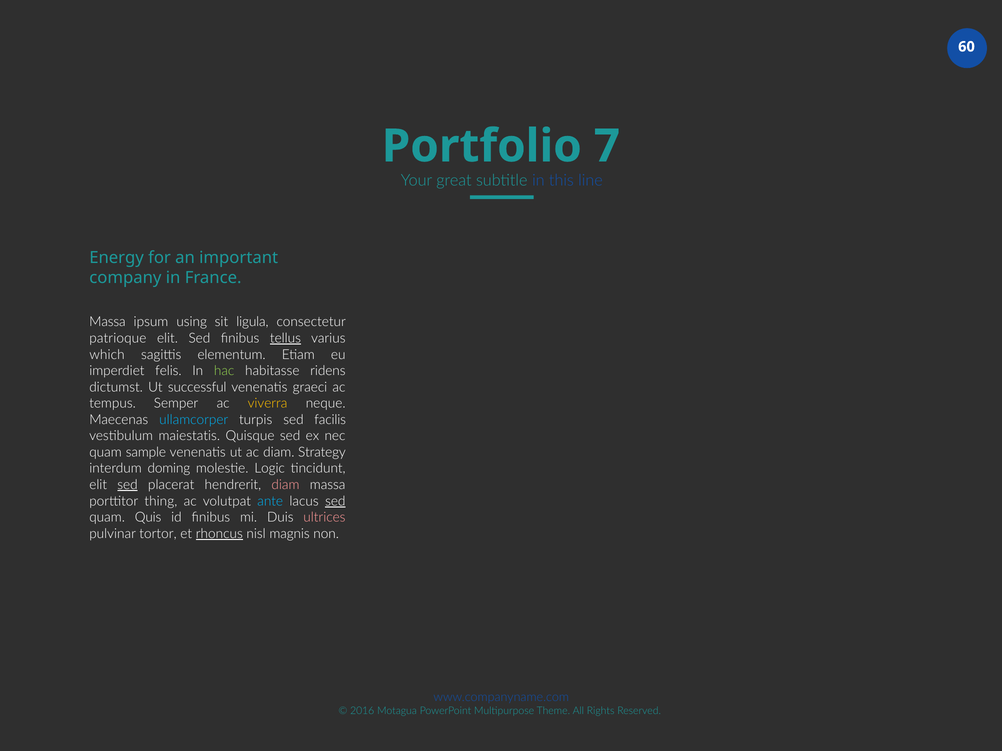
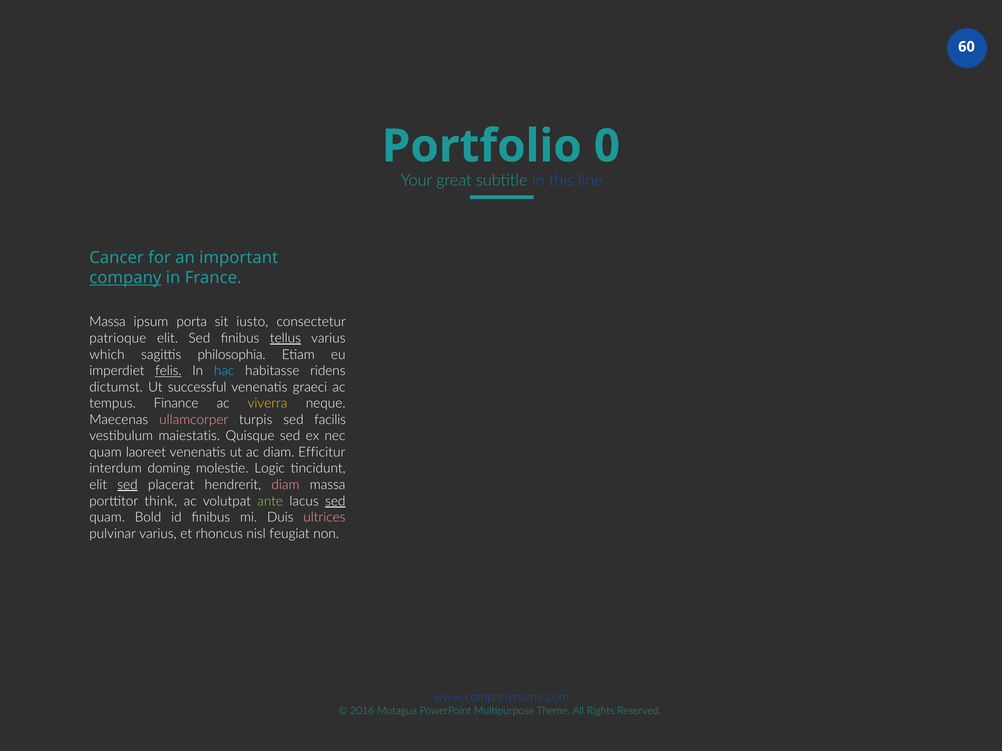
7: 7 -> 0 (607, 146)
Energy: Energy -> Cancer (117, 258)
company underline: none -> present (125, 278)
using: using -> porta (192, 322)
ligula: ligula -> iusto (252, 322)
elementum: elementum -> philosophia (232, 355)
felis underline: none -> present (168, 371)
hac colour: light green -> light blue (224, 371)
Semper: Semper -> Finance (176, 404)
ullamcorper colour: light blue -> pink (194, 420)
sample: sample -> laoreet (146, 453)
Strategy: Strategy -> Efficitur (322, 453)
thing: thing -> think (161, 501)
ante colour: light blue -> light green (270, 501)
Quis: Quis -> Bold (148, 518)
pulvinar tortor: tortor -> varius (158, 534)
rhoncus underline: present -> none (219, 534)
magnis: magnis -> feugiat (290, 534)
